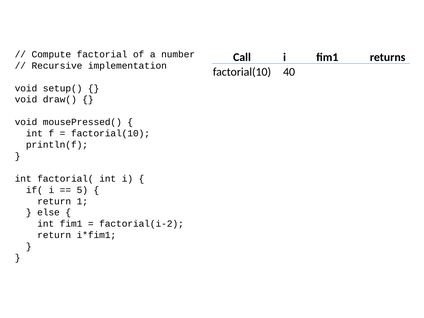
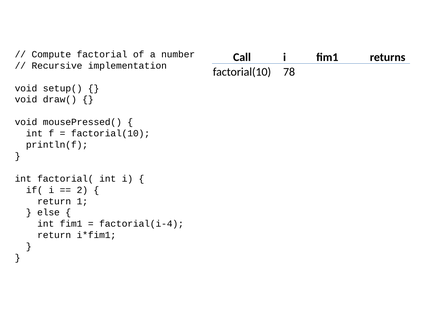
40: 40 -> 78 (289, 72)
5: 5 -> 2 (82, 190)
factorial(i-2: factorial(i-2 -> factorial(i-4 (141, 224)
